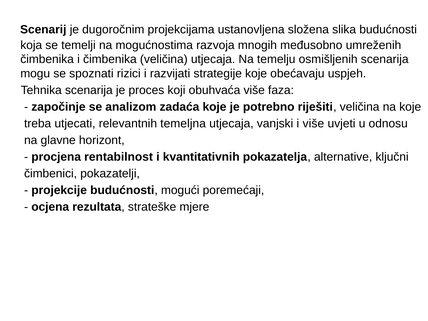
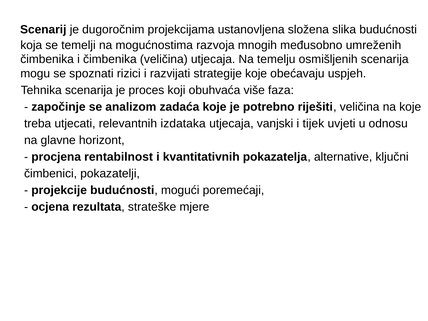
temeljna: temeljna -> izdataka (183, 124)
i više: više -> tijek (313, 124)
